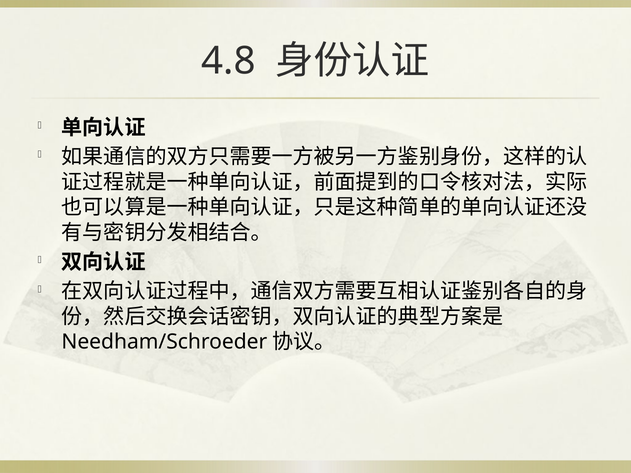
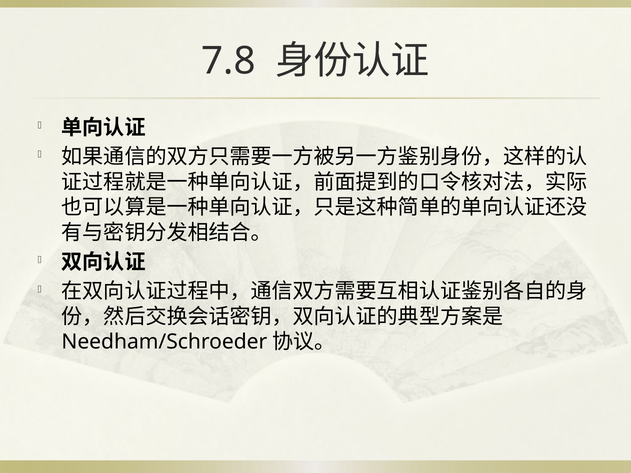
4.8: 4.8 -> 7.8 (229, 61)
